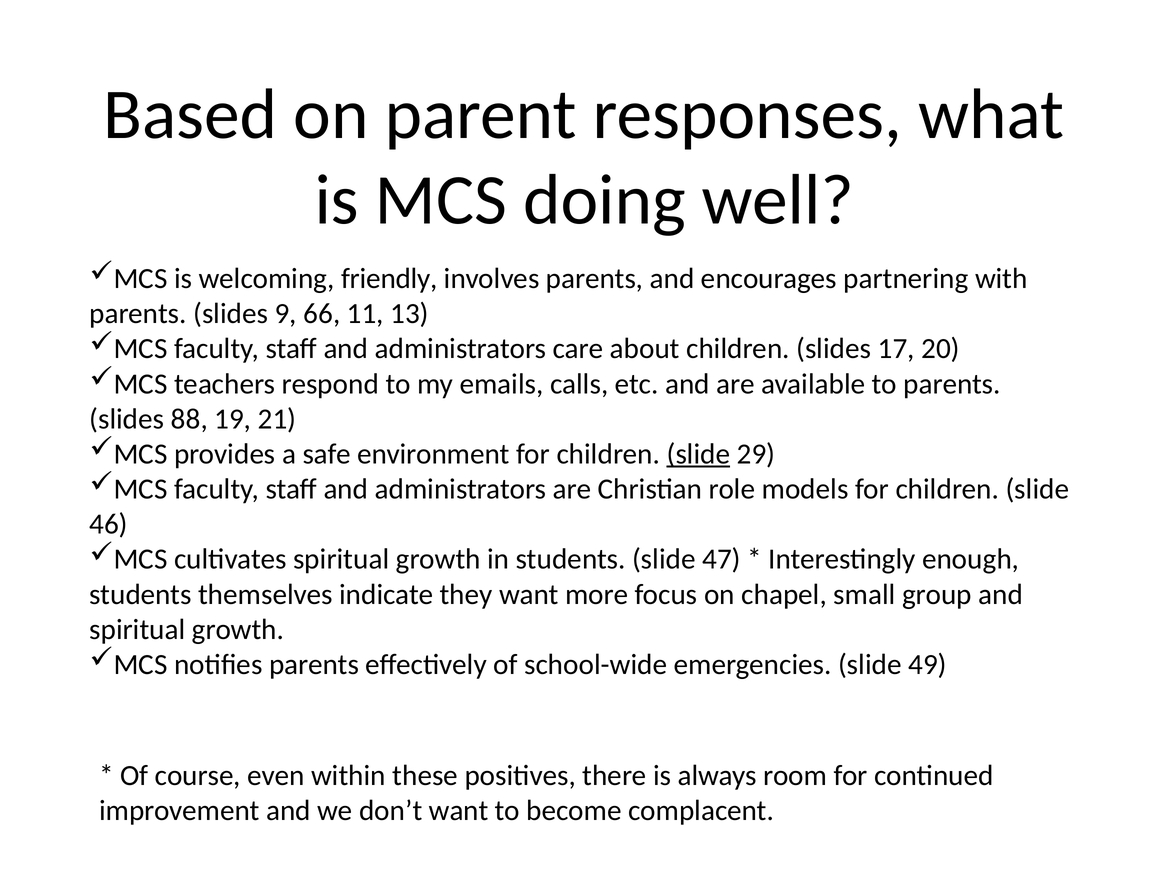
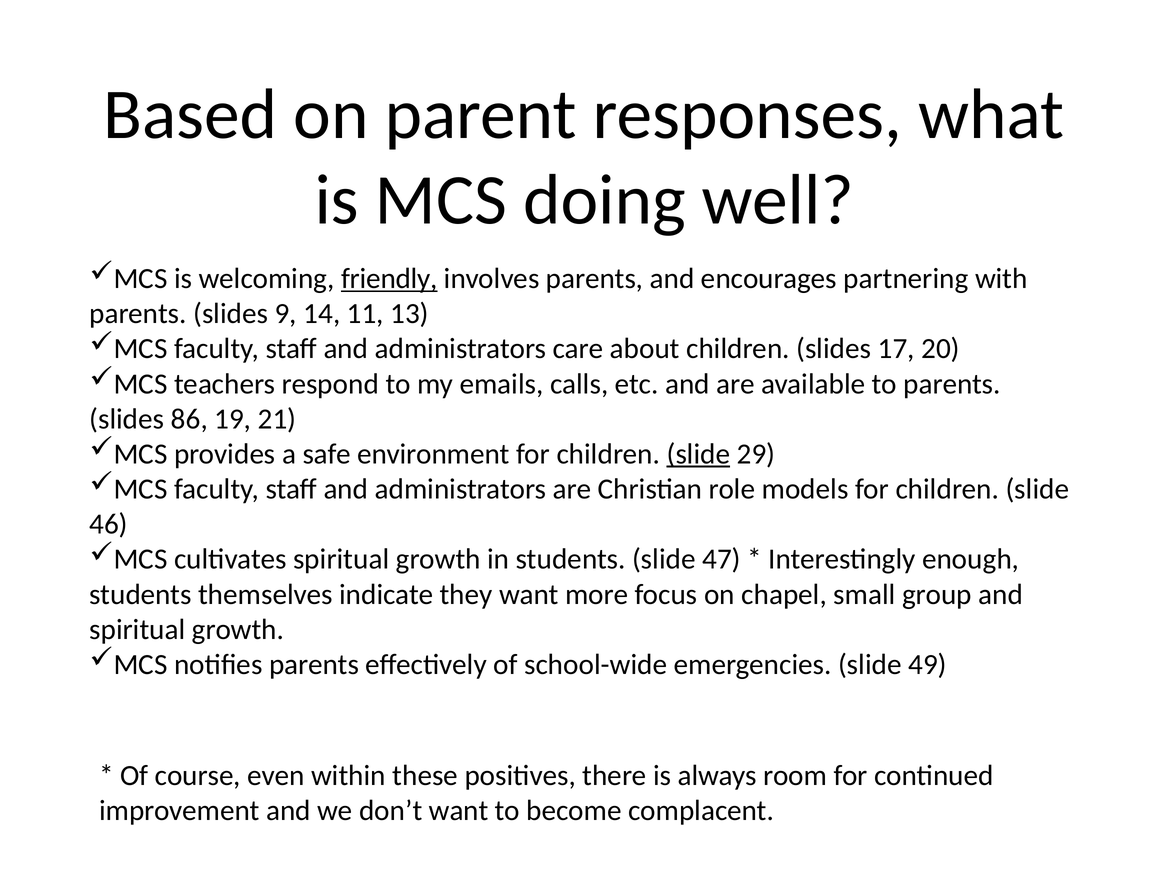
friendly underline: none -> present (389, 279)
66: 66 -> 14 (322, 314)
88: 88 -> 86 (189, 419)
